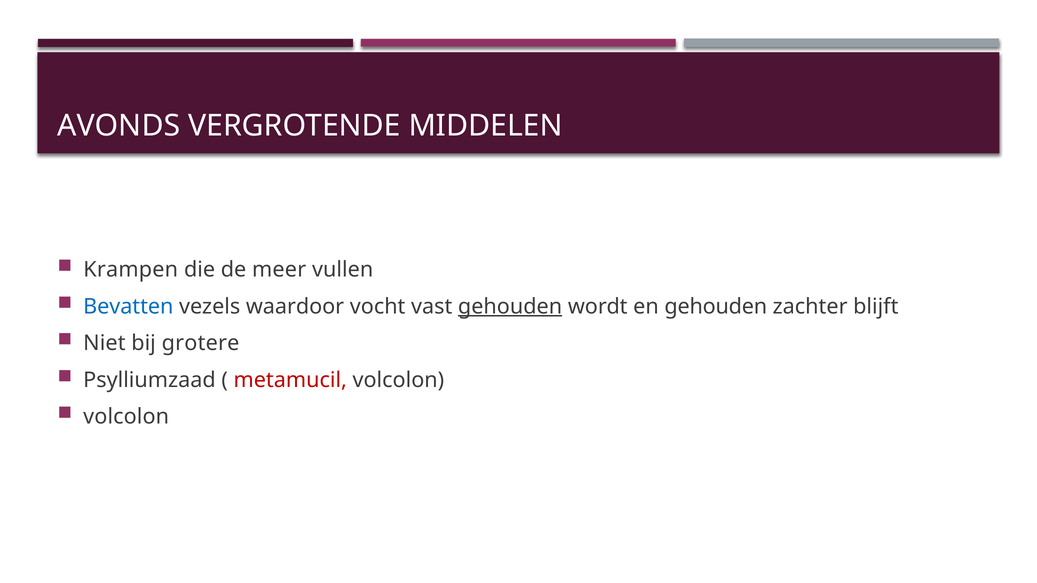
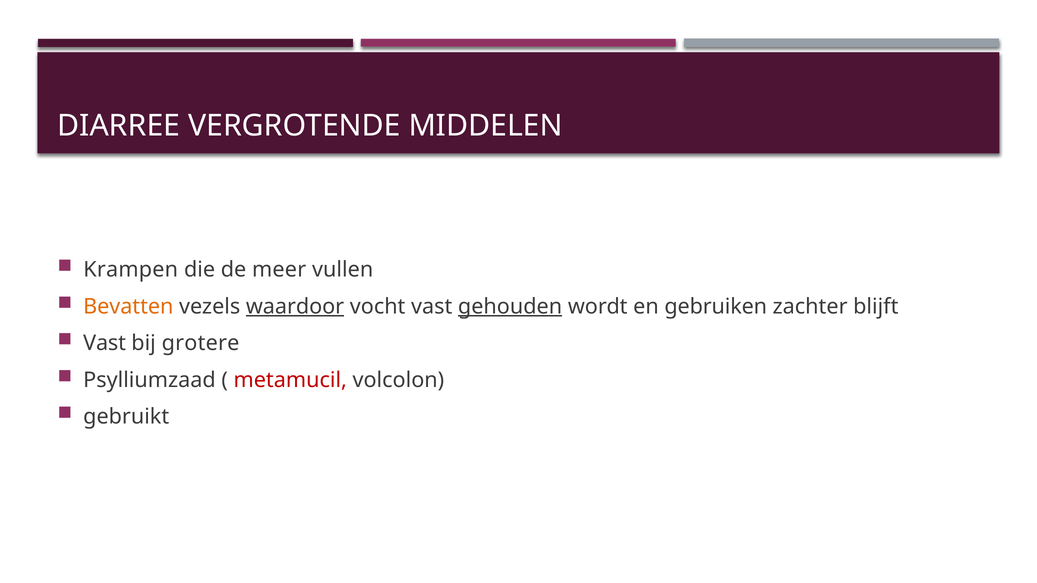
AVONDS: AVONDS -> DIARREE (119, 126)
Bevatten colour: blue -> orange (128, 307)
waardoor underline: none -> present (295, 307)
en gehouden: gehouden -> gebruiken (716, 307)
Niet: Niet -> Vast (105, 343)
volcolon: volcolon -> gebruikt (126, 417)
